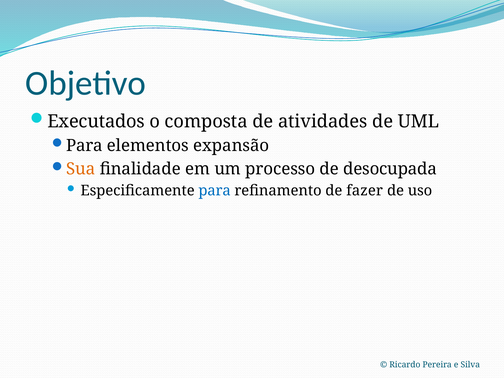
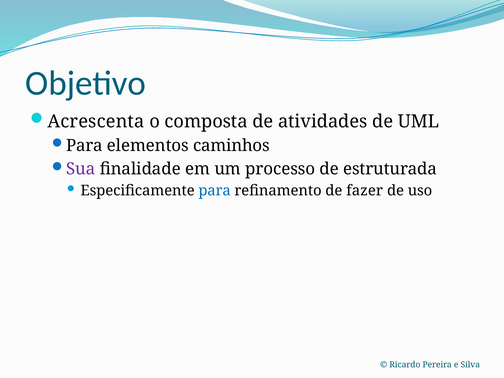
Executados: Executados -> Acrescenta (96, 121)
expansão: expansão -> caminhos (231, 146)
Sua colour: orange -> purple (81, 169)
desocupada: desocupada -> estruturada (390, 169)
